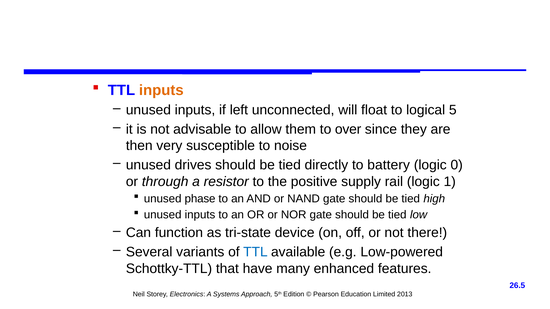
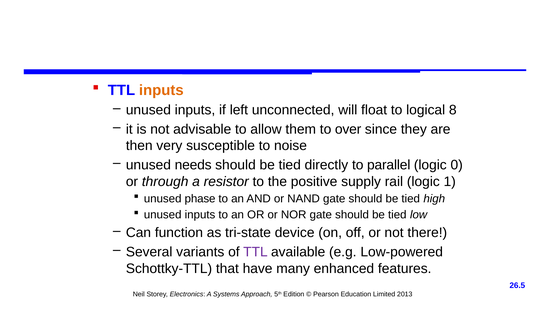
5: 5 -> 8 (453, 110)
drives: drives -> needs (193, 165)
battery: battery -> parallel (389, 165)
TTL colour: blue -> purple (255, 252)
